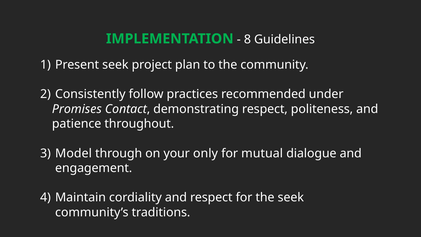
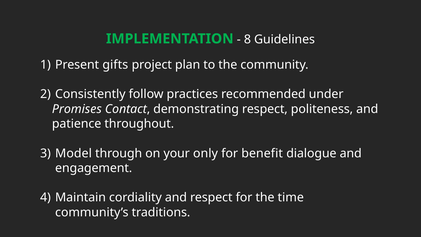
Present seek: seek -> gifts (115, 65)
mutual: mutual -> benefit (262, 153)
the seek: seek -> time (291, 197)
